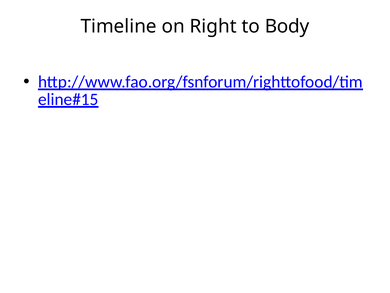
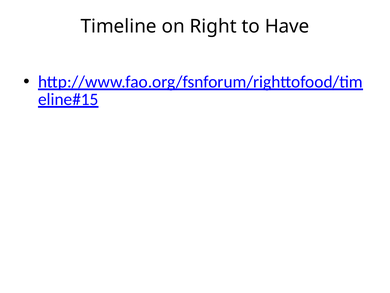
Body: Body -> Have (287, 26)
